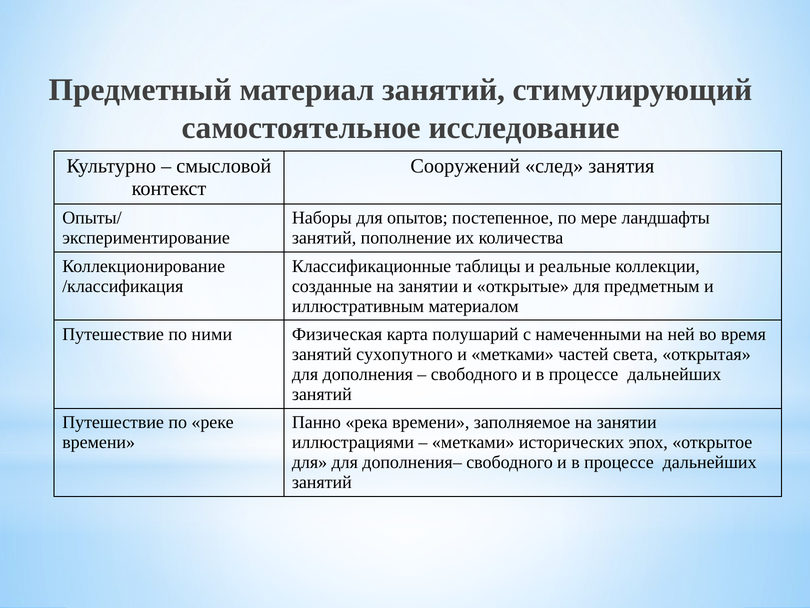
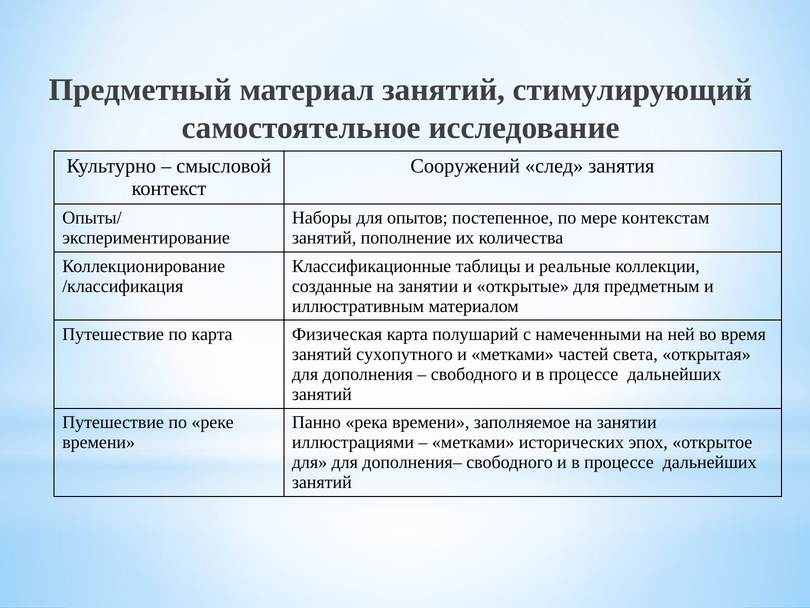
ландшафты: ландшафты -> контекстам (666, 218)
по ними: ними -> карта (212, 334)
